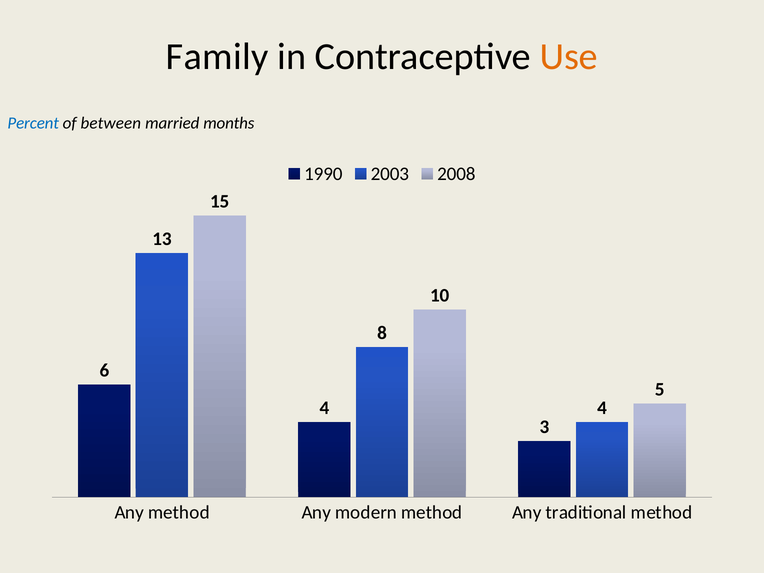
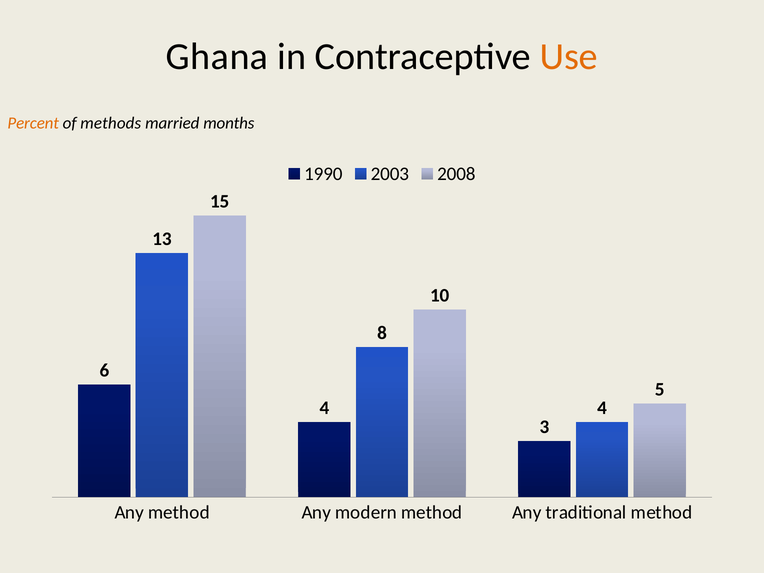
Family: Family -> Ghana (217, 57)
Percent colour: blue -> orange (33, 123)
between: between -> methods (111, 123)
